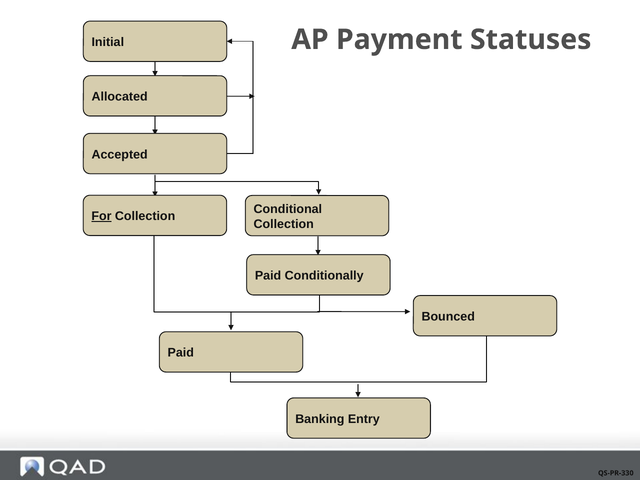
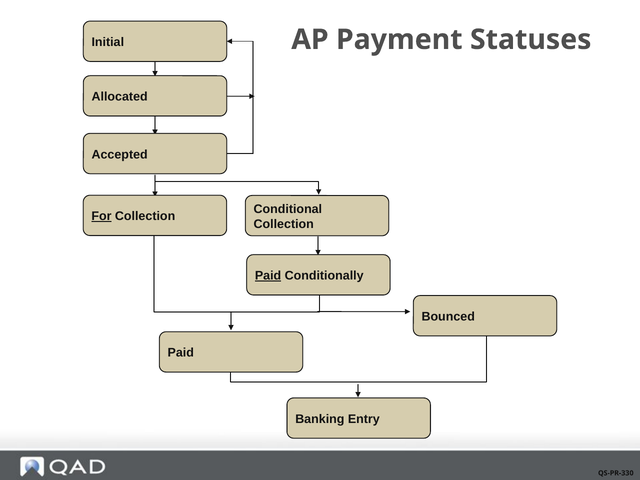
Paid underline: none -> present (268, 276)
